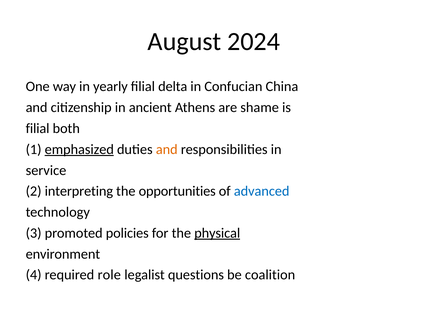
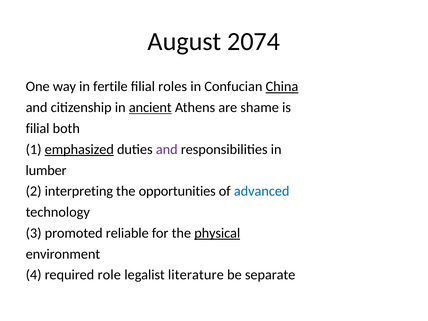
2024: 2024 -> 2074 (254, 41)
yearly: yearly -> fertile (110, 87)
delta: delta -> roles (173, 87)
China underline: none -> present (282, 87)
ancient underline: none -> present (150, 108)
and colour: orange -> purple (167, 149)
service: service -> lumber (46, 170)
policies: policies -> reliable (127, 233)
questions: questions -> literature (196, 275)
coalition: coalition -> separate (270, 275)
